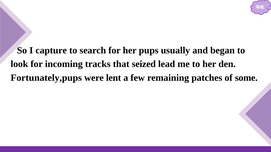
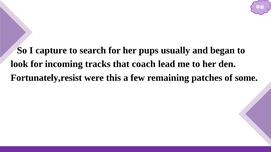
seized: seized -> coach (144, 64)
Fortunately,pups: Fortunately,pups -> Fortunately,resist (46, 78)
lent: lent -> this (114, 78)
